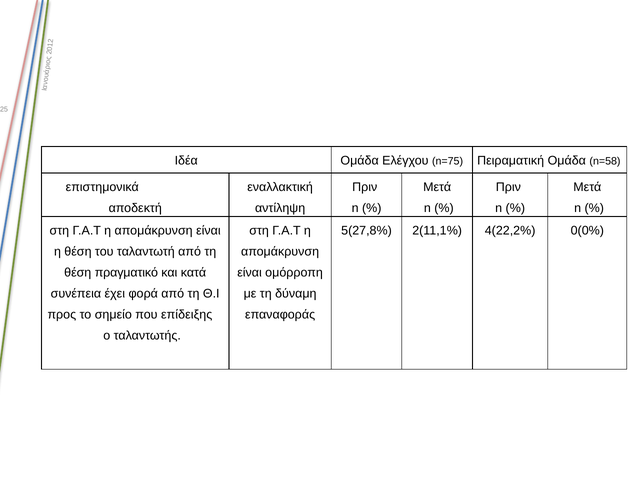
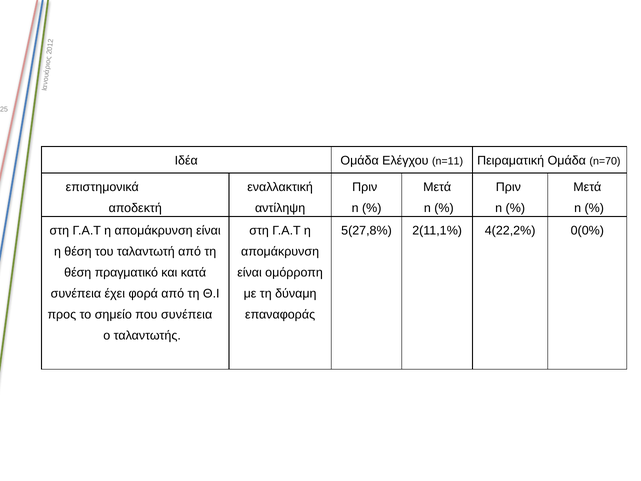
n=75: n=75 -> n=11 (448, 161)
n=58: n=58 -> n=70 (605, 161)
που επίδειξης: επίδειξης -> συνέπεια (187, 315)
